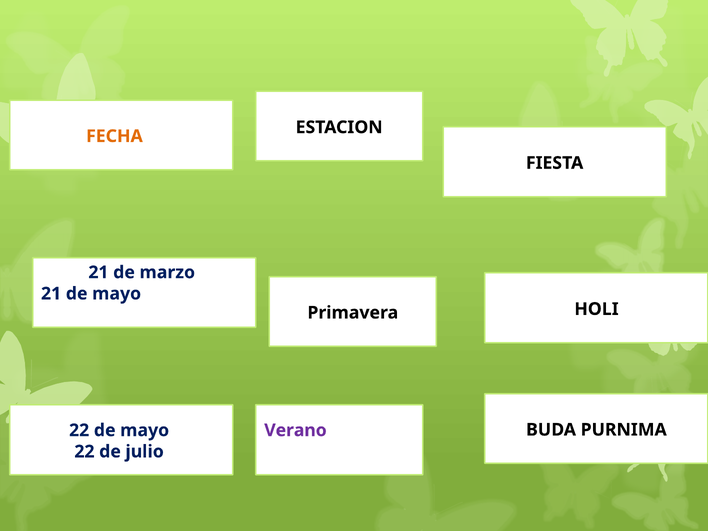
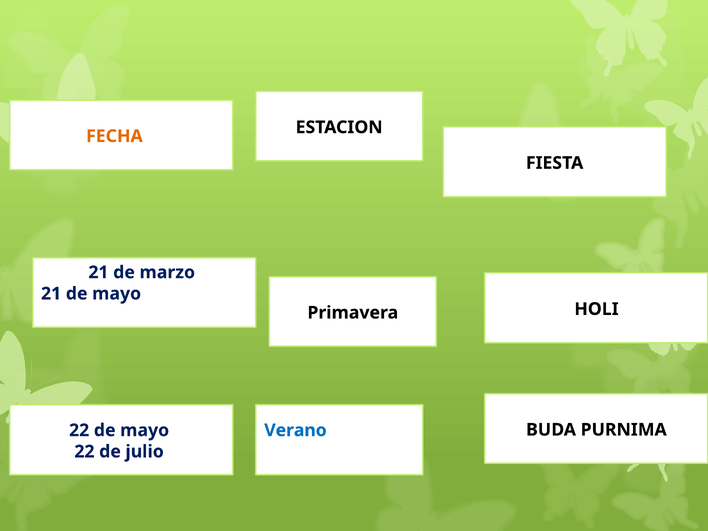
Verano colour: purple -> blue (295, 430)
